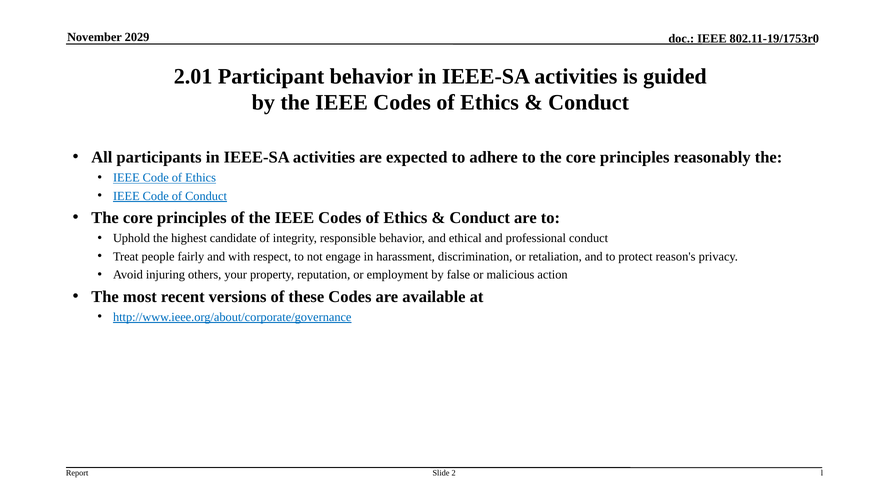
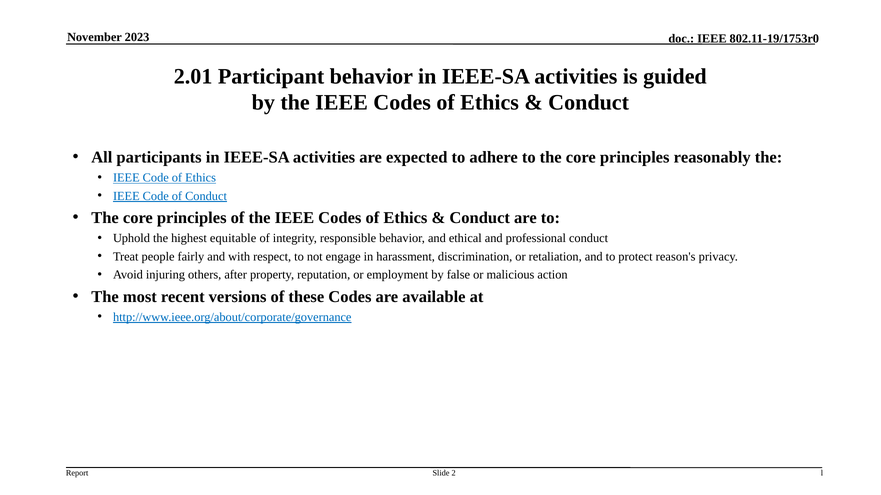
2029: 2029 -> 2023 (137, 37)
candidate: candidate -> equitable (233, 239)
your: your -> after (236, 275)
